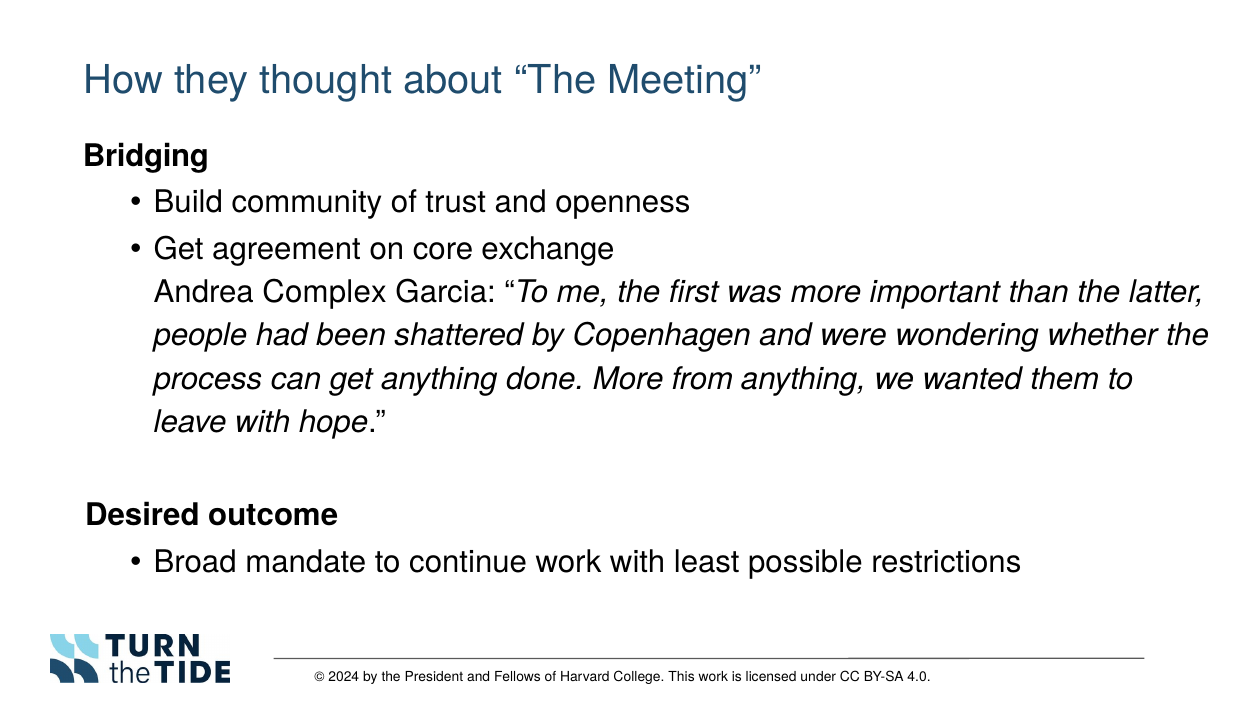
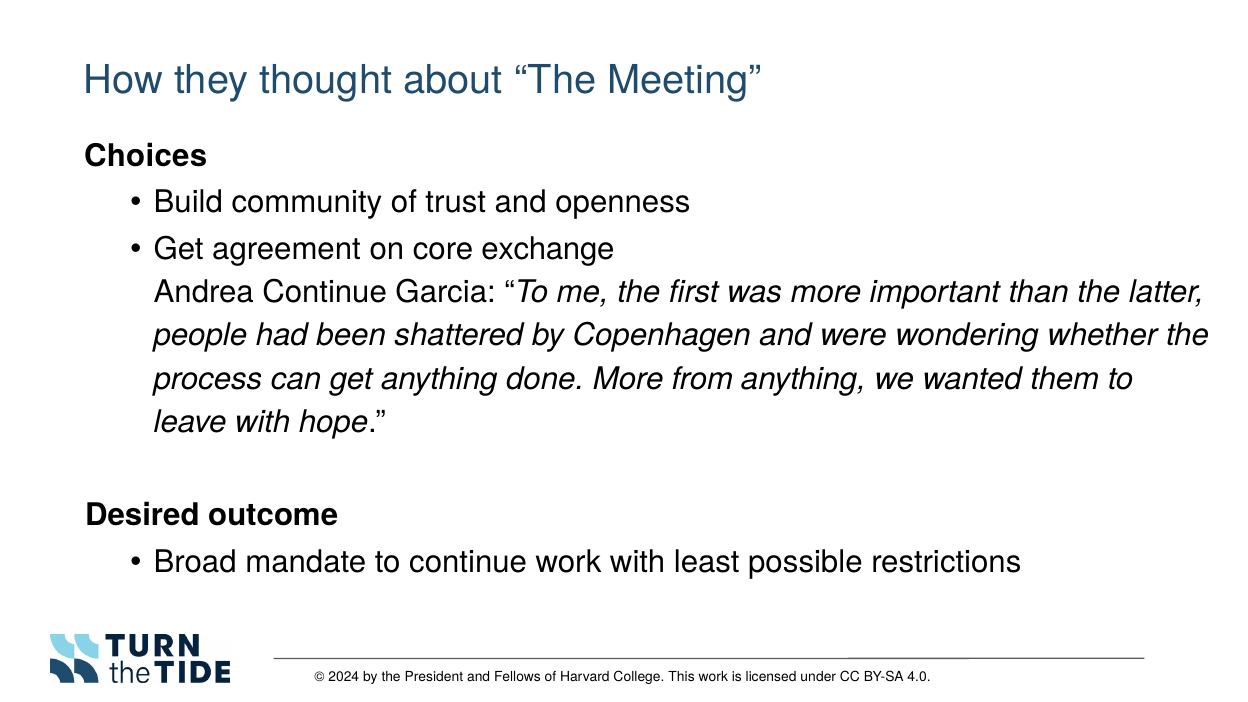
Bridging: Bridging -> Choices (146, 156)
Andrea Complex: Complex -> Continue (325, 293)
